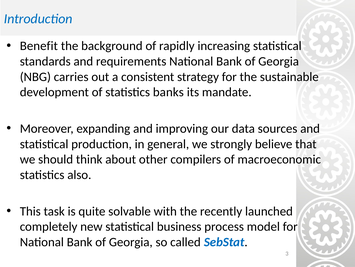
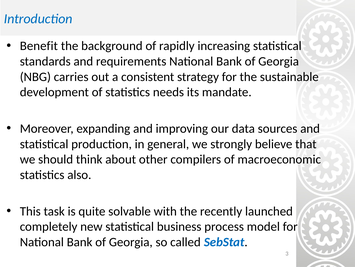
banks: banks -> needs (168, 92)
